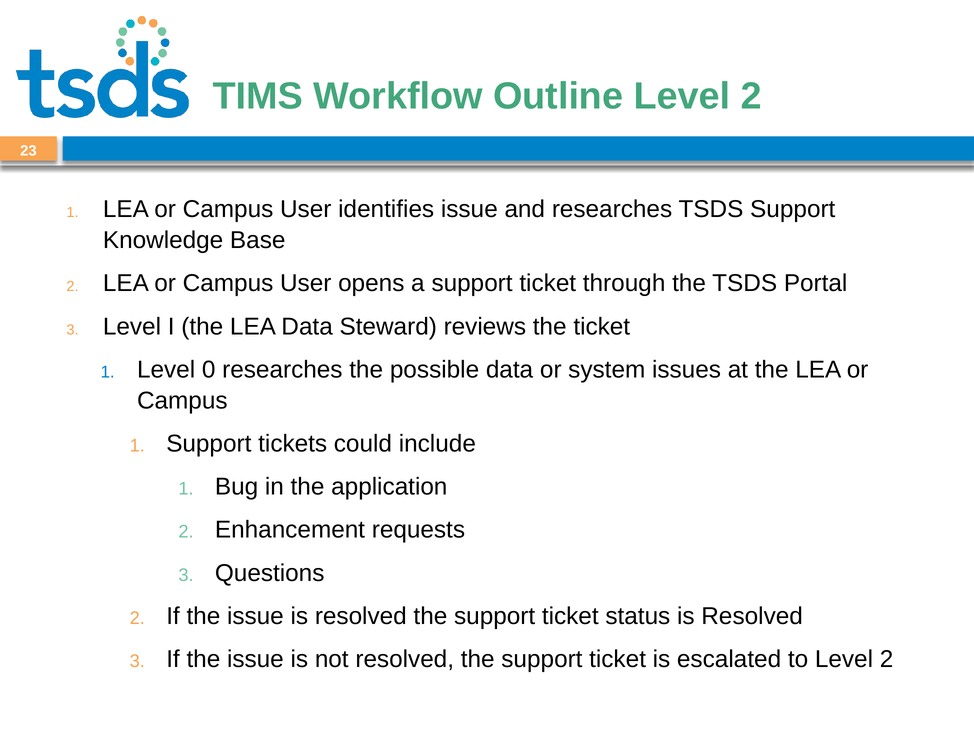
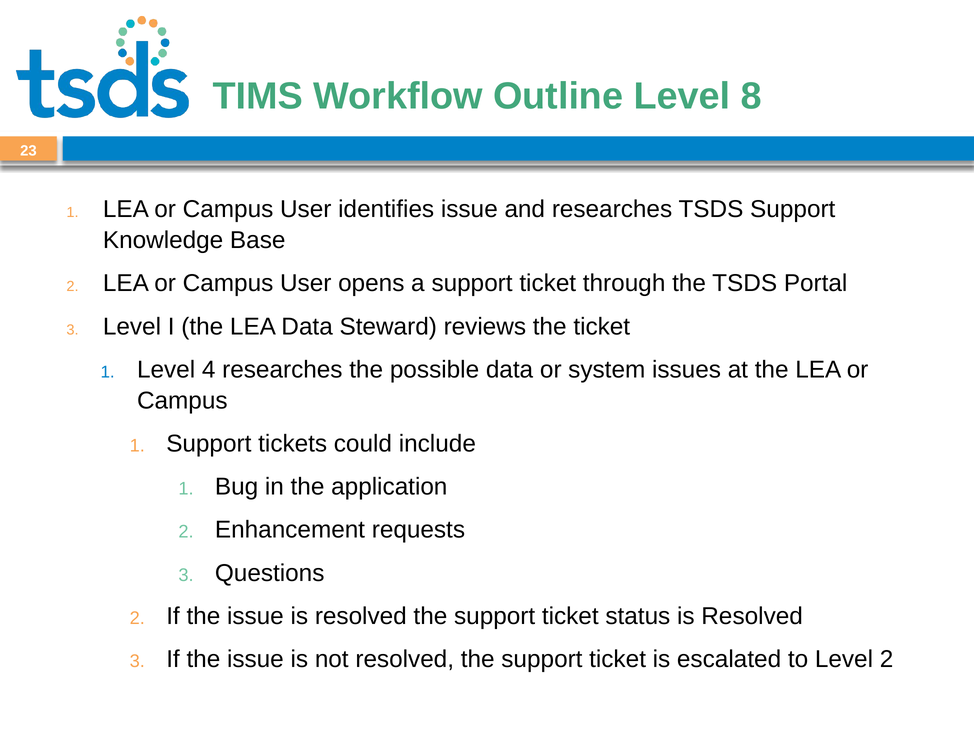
2: 2 -> 8 (751, 96)
0: 0 -> 4 (209, 370)
